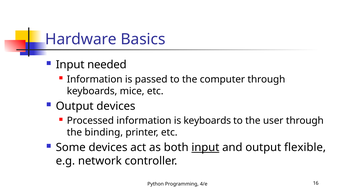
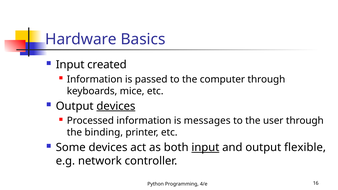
needed: needed -> created (107, 65)
devices underline: none -> present (116, 106)
is keyboards: keyboards -> messages (207, 121)
